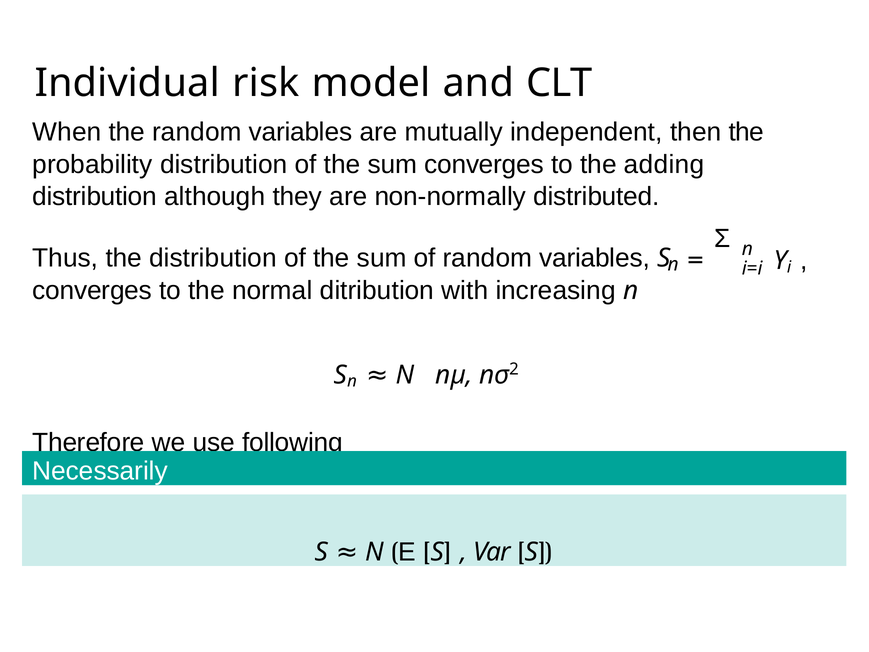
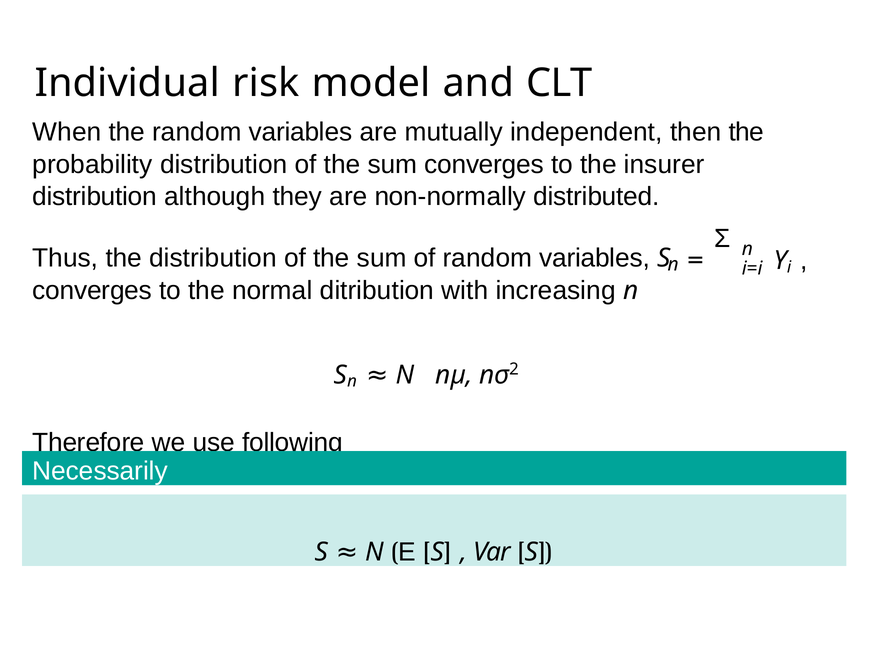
adding: adding -> insurer (664, 164)
